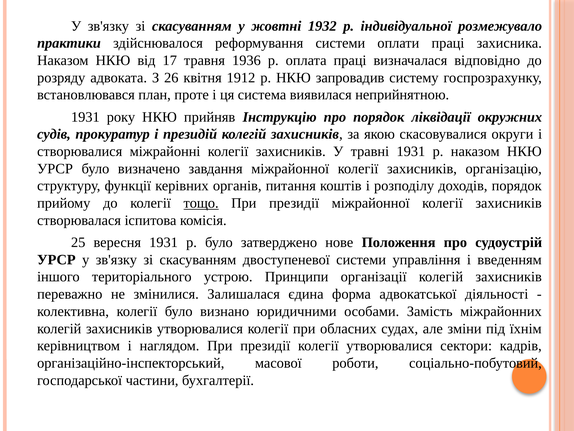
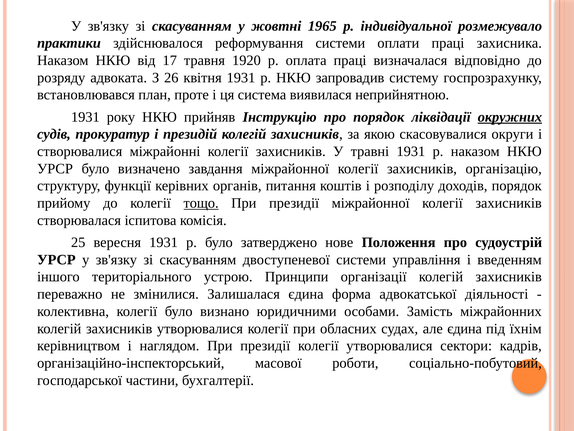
1932: 1932 -> 1965 (322, 26)
1936: 1936 -> 1920 (246, 60)
квітня 1912: 1912 -> 1931 (241, 78)
окружних underline: none -> present (510, 117)
але зміни: зміни -> єдина (465, 328)
